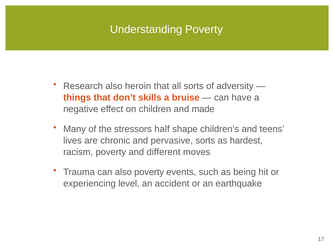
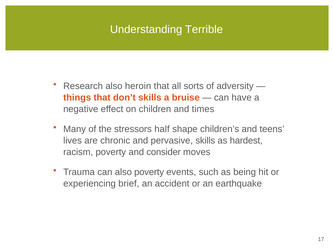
Understanding Poverty: Poverty -> Terrible (204, 29)
made: made -> times (203, 109)
pervasive sorts: sorts -> skills (205, 140)
different: different -> consider (164, 152)
level: level -> brief (129, 183)
